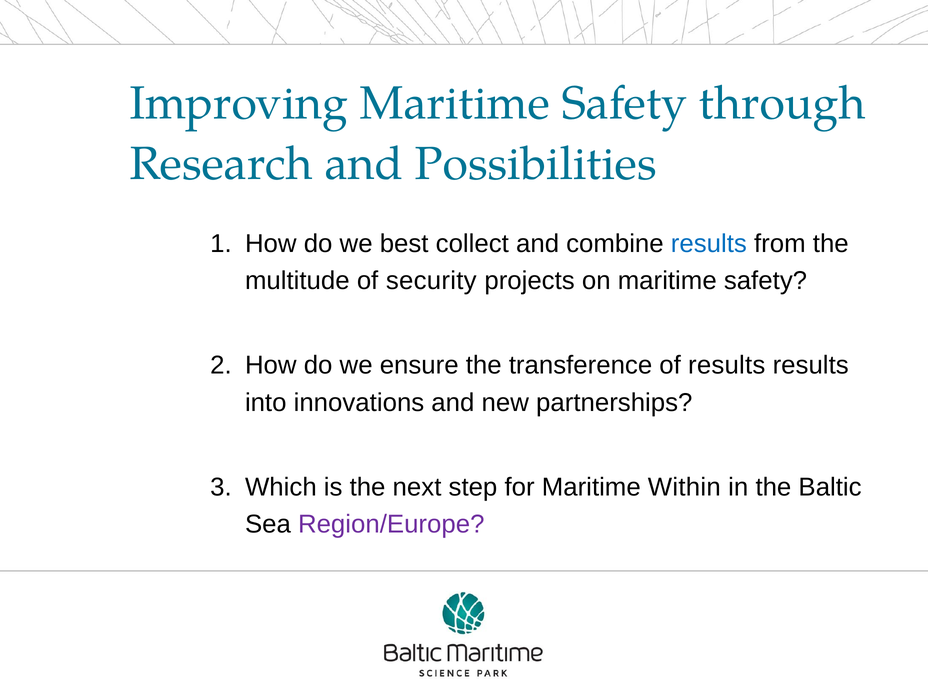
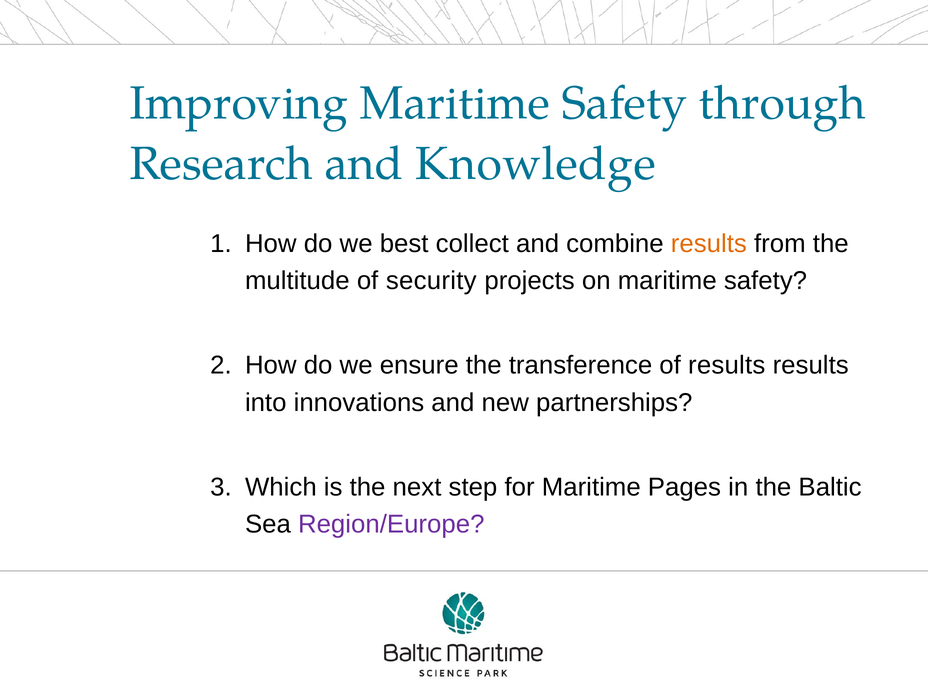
Possibilities: Possibilities -> Knowledge (536, 164)
results colour: blue -> orange (709, 244)
Within: Within -> Pages (684, 487)
